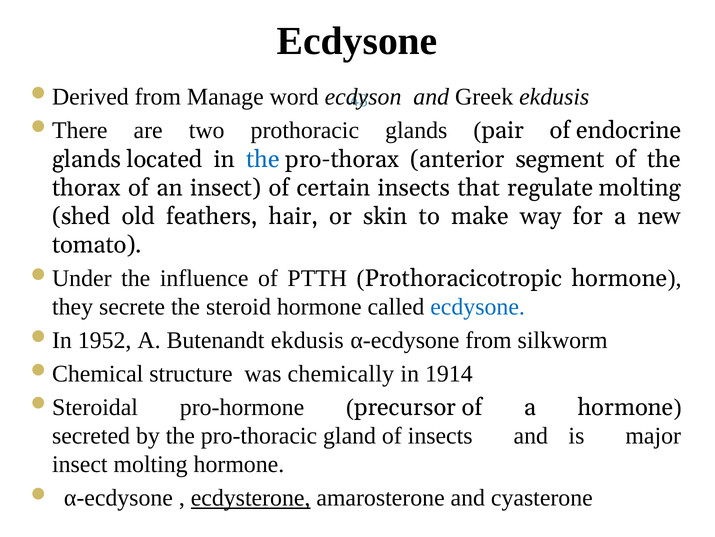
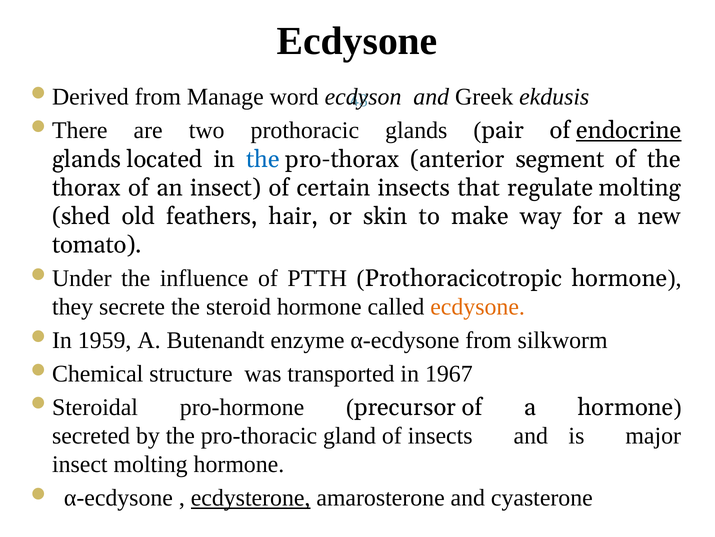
endocrine underline: none -> present (629, 130)
ecdysone colour: blue -> orange (478, 307)
1952: 1952 -> 1959 (105, 340)
Butenandt ekdusis: ekdusis -> enzyme (307, 340)
chemically: chemically -> transported (341, 373)
1914: 1914 -> 1967 (449, 373)
